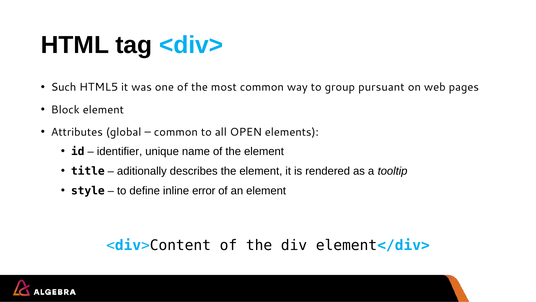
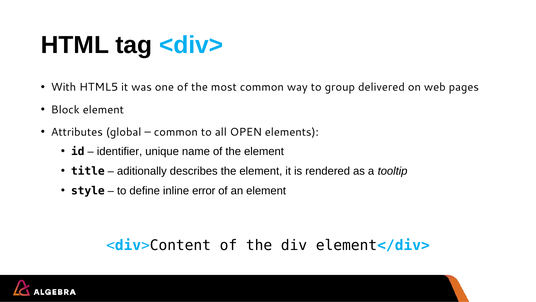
Such: Such -> With (64, 87)
pursuant: pursuant -> delivered (381, 87)
